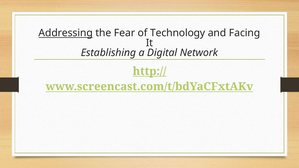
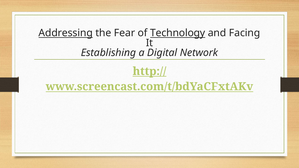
Technology underline: none -> present (178, 33)
